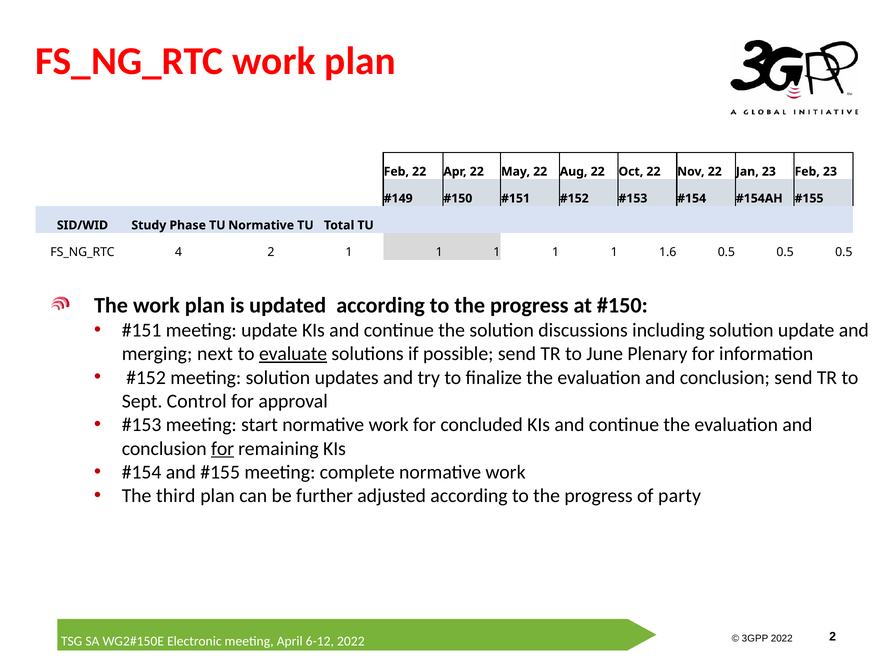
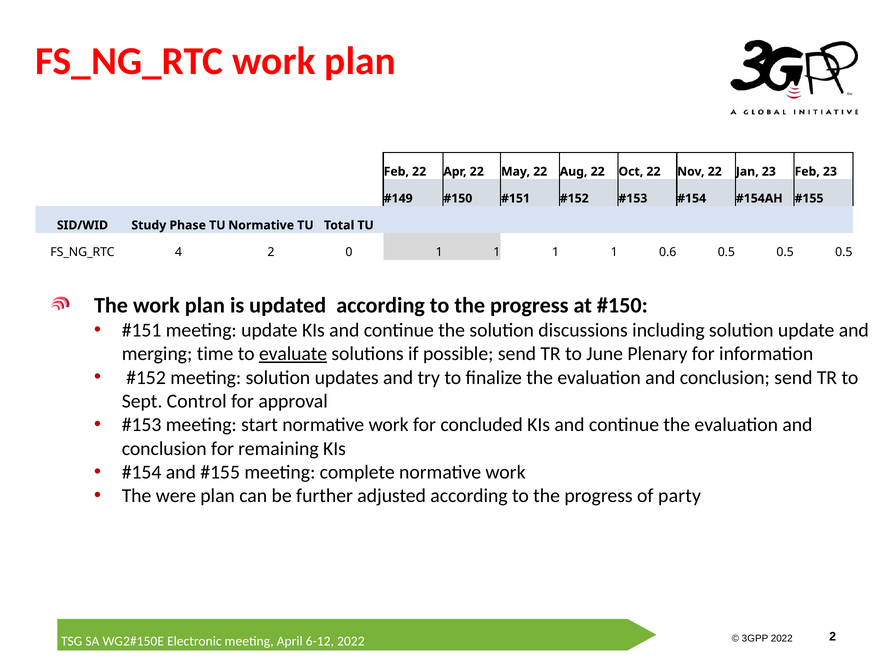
2 1: 1 -> 0 (349, 252)
1.6: 1.6 -> 0.6 (668, 252)
next: next -> time (215, 354)
for underline: present -> none (223, 449)
third: third -> were (176, 496)
